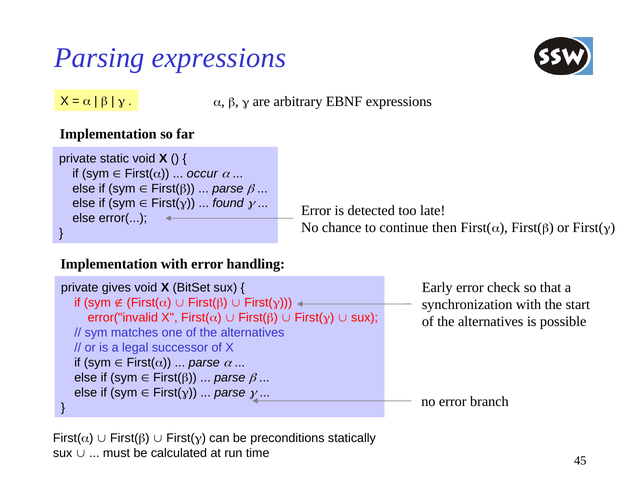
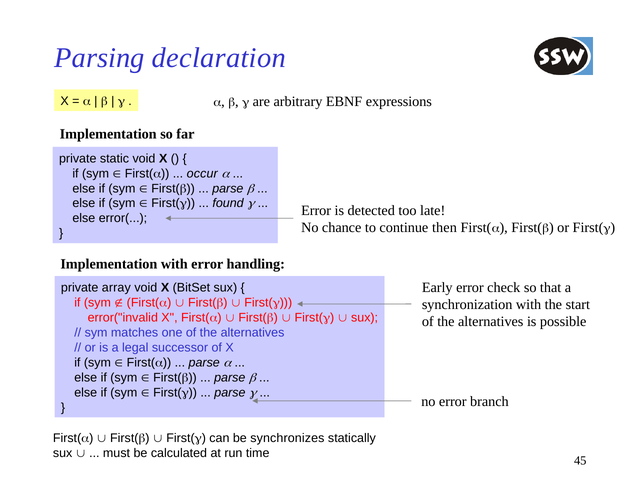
Parsing expressions: expressions -> declaration (219, 58)
gives: gives -> array (116, 288)
preconditions: preconditions -> synchronizes (287, 438)
